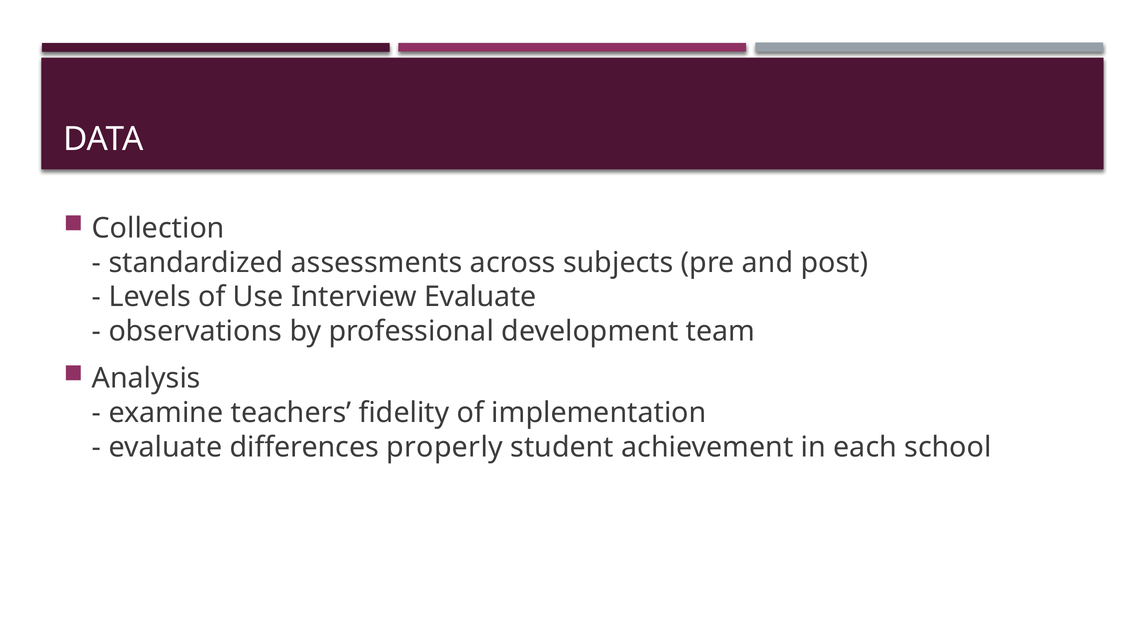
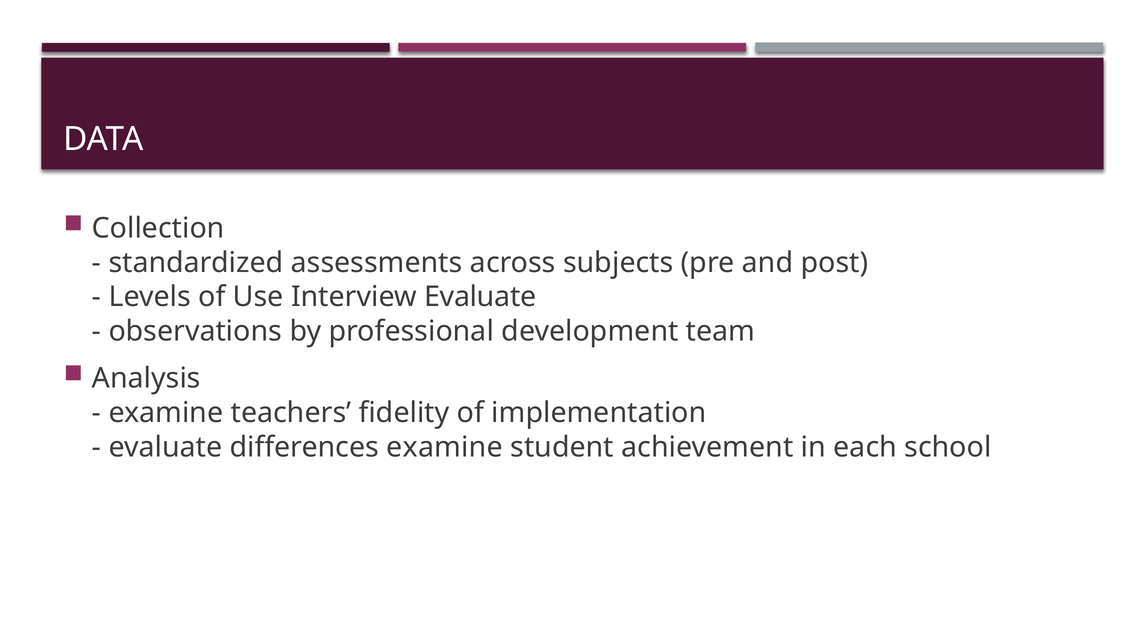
differences properly: properly -> examine (445, 447)
